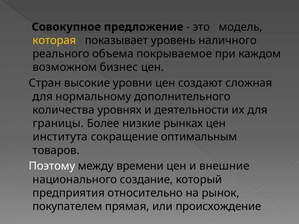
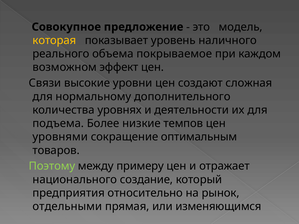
бизнес: бизнес -> эффект (119, 67)
Стран: Стран -> Связи (45, 83)
границы: границы -> подъема (58, 124)
рынках: рынках -> темпов (183, 124)
института: института -> уровнями (60, 137)
Поэтому colour: white -> light green (52, 166)
времени: времени -> примеру (140, 166)
внешние: внешние -> отражает (224, 166)
покупателем: покупателем -> отдельными (67, 207)
происхождение: происхождение -> изменяющимся (218, 207)
